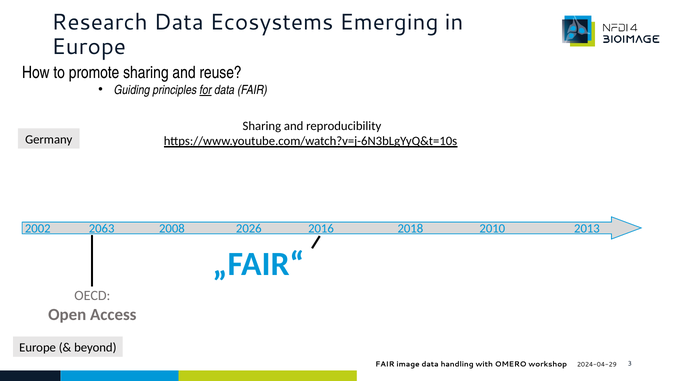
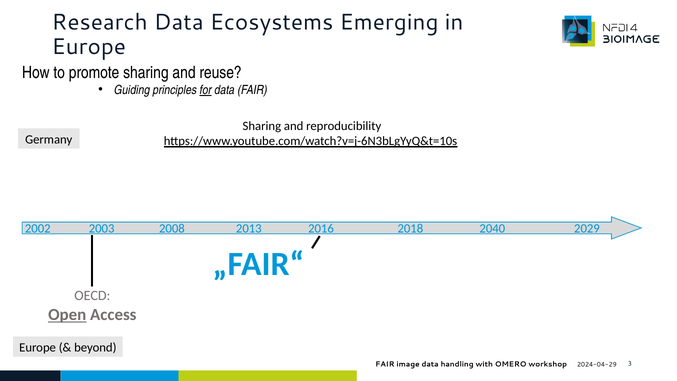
2063: 2063 -> 2003 (102, 229)
2026: 2026 -> 2013 (249, 228)
2010: 2010 -> 2040 (492, 229)
2013: 2013 -> 2029 (587, 228)
Open underline: none -> present (67, 314)
